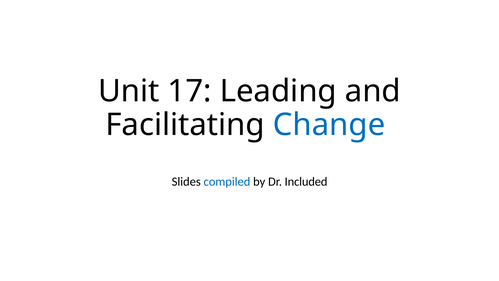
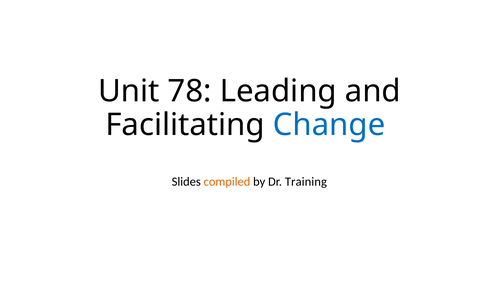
17: 17 -> 78 (190, 91)
compiled colour: blue -> orange (227, 182)
Included: Included -> Training (306, 182)
